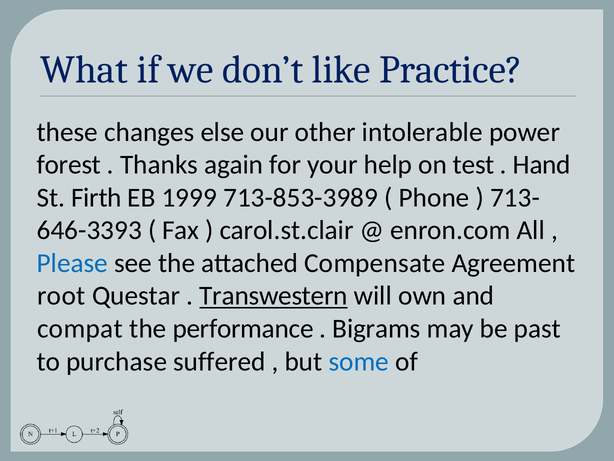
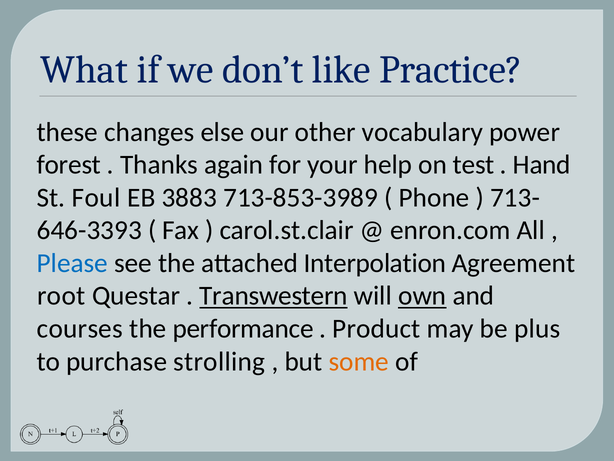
intolerable: intolerable -> vocabulary (422, 132)
Firth: Firth -> Foul (96, 197)
1999: 1999 -> 3883 (189, 197)
Compensate: Compensate -> Interpolation (375, 263)
own underline: none -> present (422, 296)
compat: compat -> courses (80, 328)
Bigrams: Bigrams -> Product (376, 328)
past: past -> plus (537, 328)
suffered: suffered -> strolling (219, 361)
some colour: blue -> orange (359, 361)
